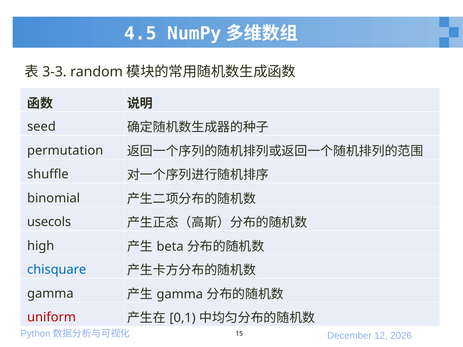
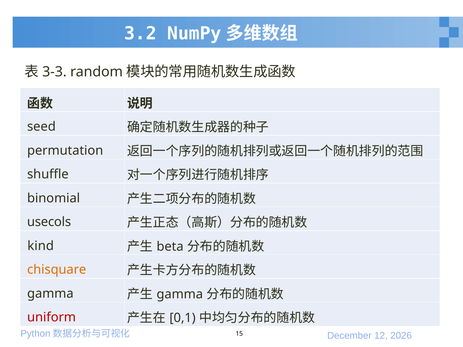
4.5: 4.5 -> 3.2 (140, 34)
high: high -> kind (41, 246)
chisquare colour: blue -> orange (57, 270)
